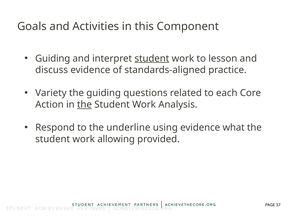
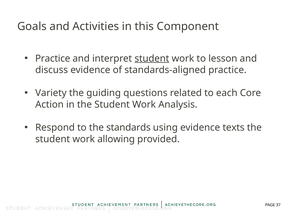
Guiding: Guiding -> Practice (53, 58)
the underline: present -> none (84, 105)
underline: underline -> standards (128, 128)
what: what -> texts (234, 128)
